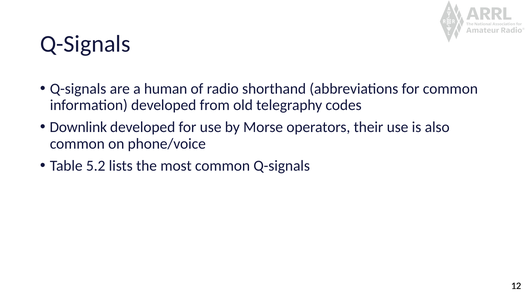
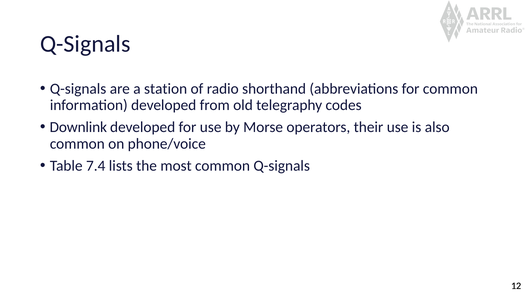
human: human -> station (166, 89)
5.2: 5.2 -> 7.4 (96, 166)
